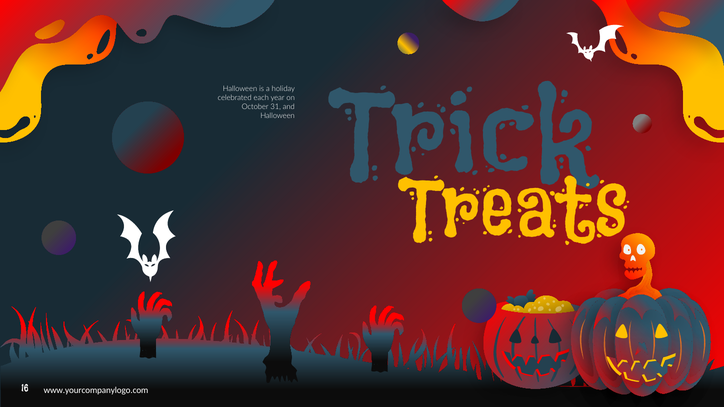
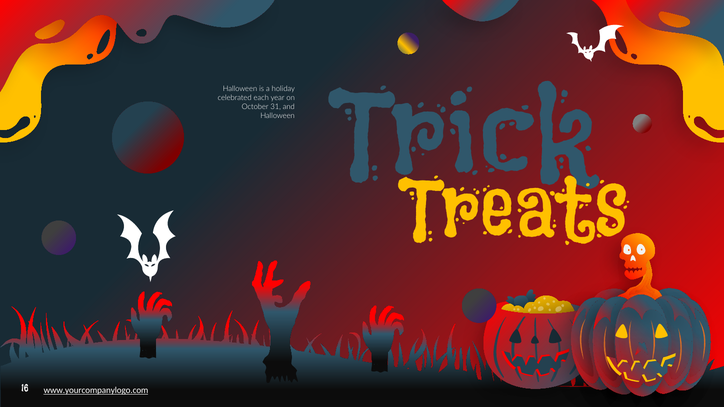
www.yourcompanylogo.com underline: none -> present (96, 390)
